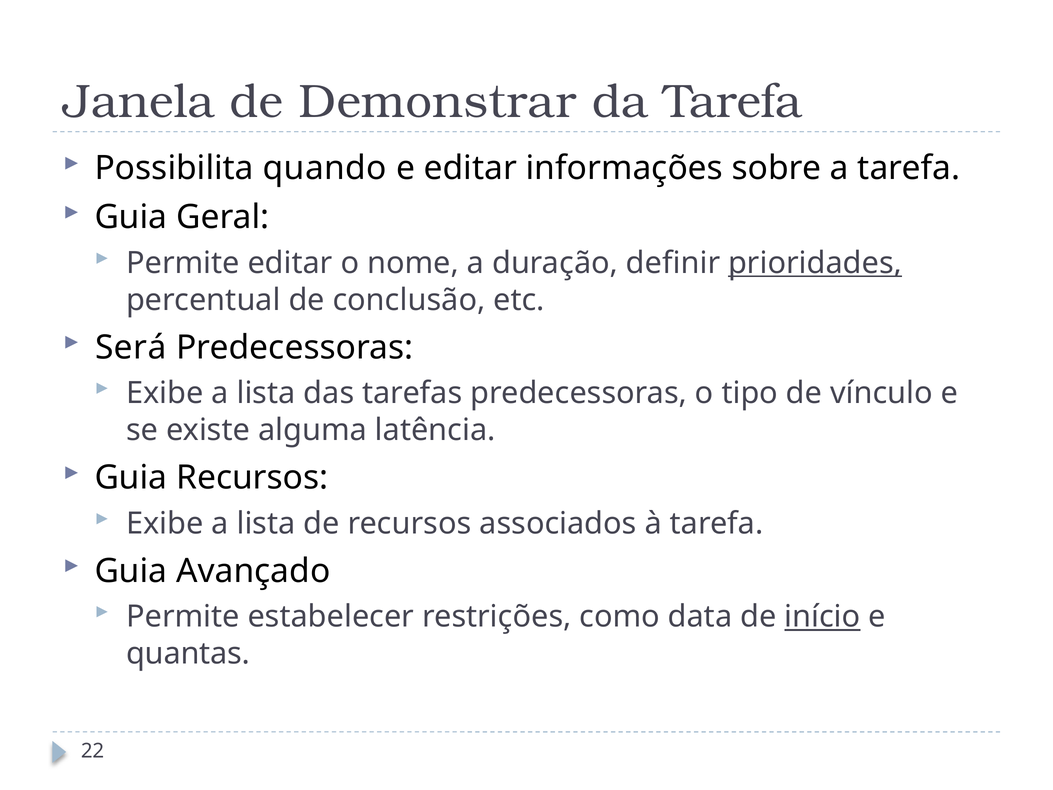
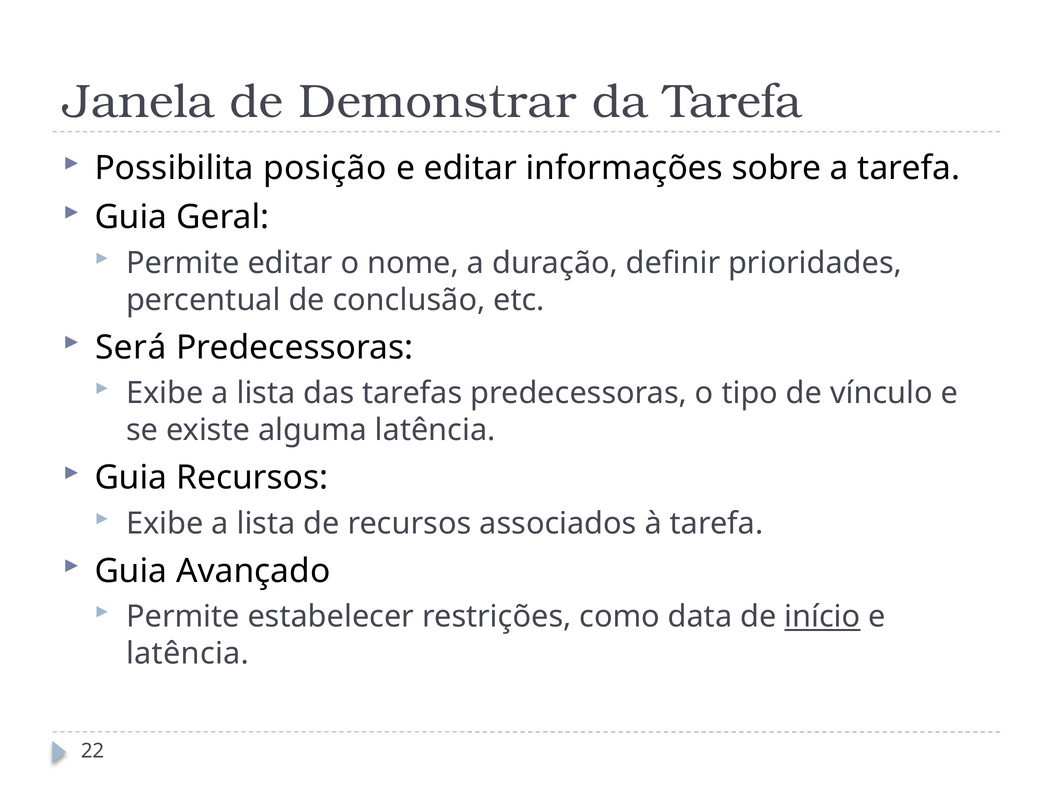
quando: quando -> posição (325, 168)
prioridades underline: present -> none (815, 263)
quantas: quantas -> latência (188, 653)
